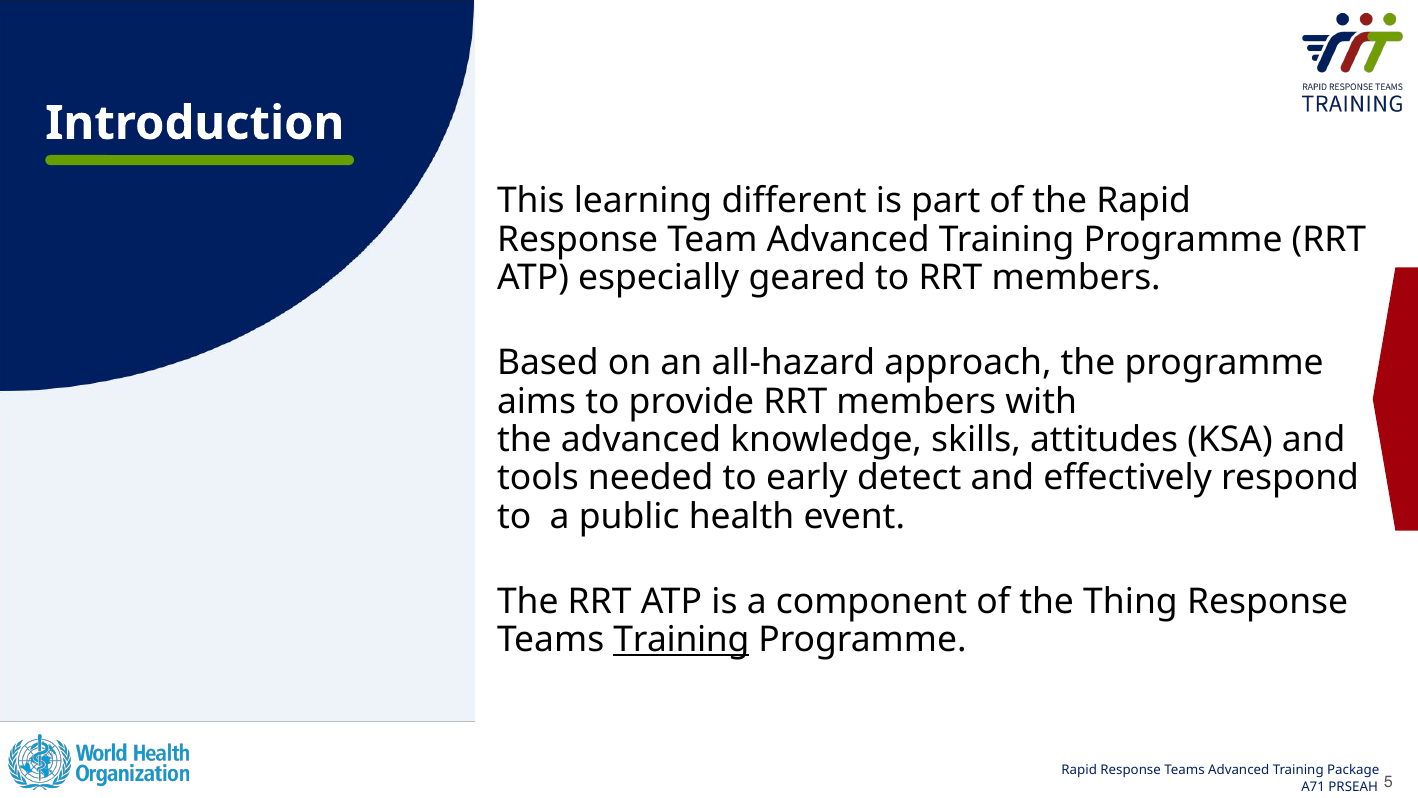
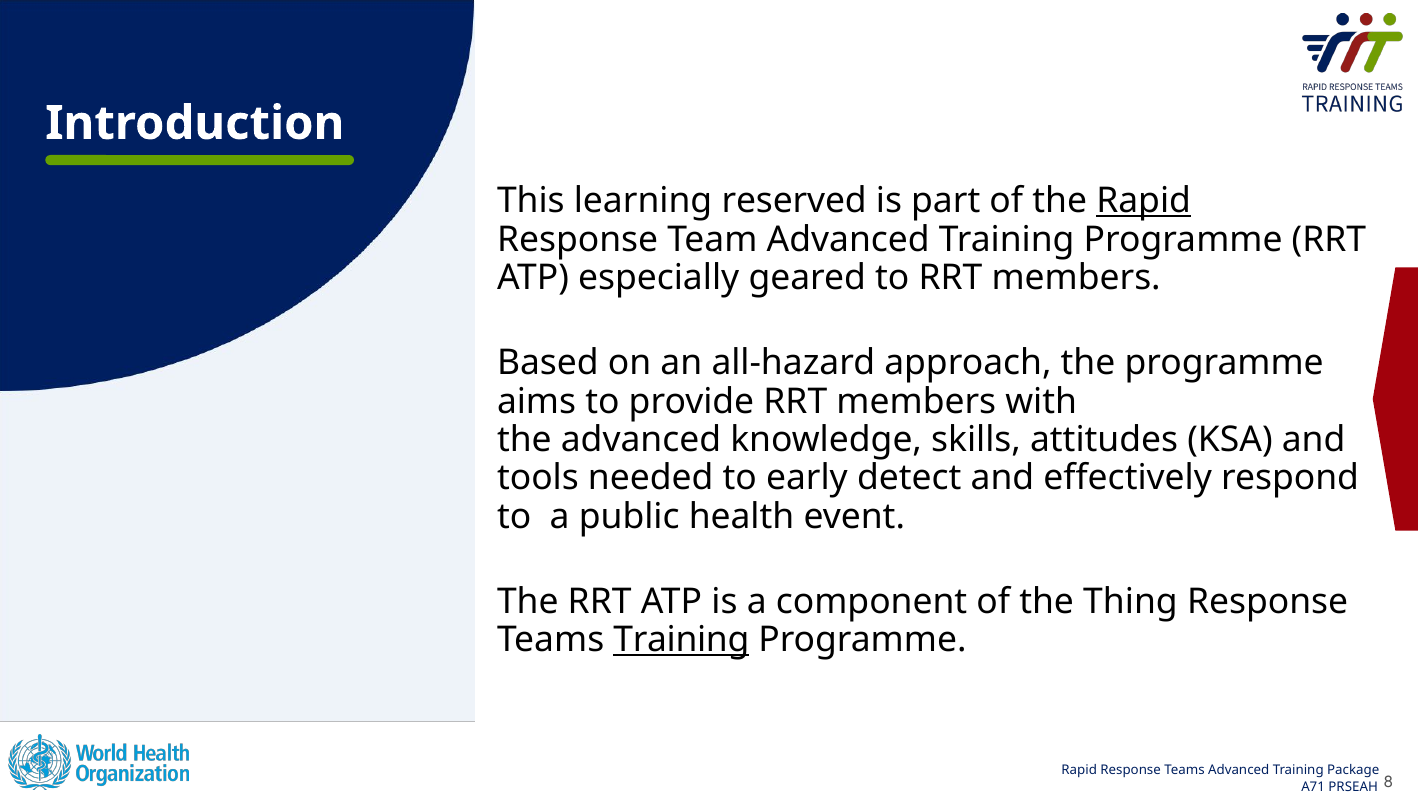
different: different -> reserved (794, 201)
Rapid underline: none -> present (1144, 201)
5: 5 -> 8 (1388, 782)
